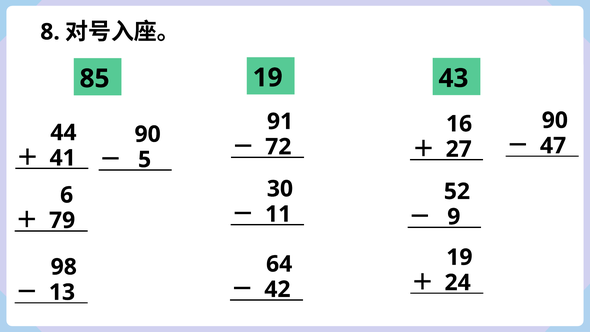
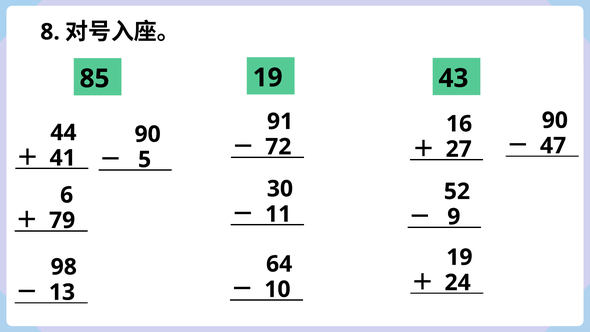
42: 42 -> 10 (277, 289)
